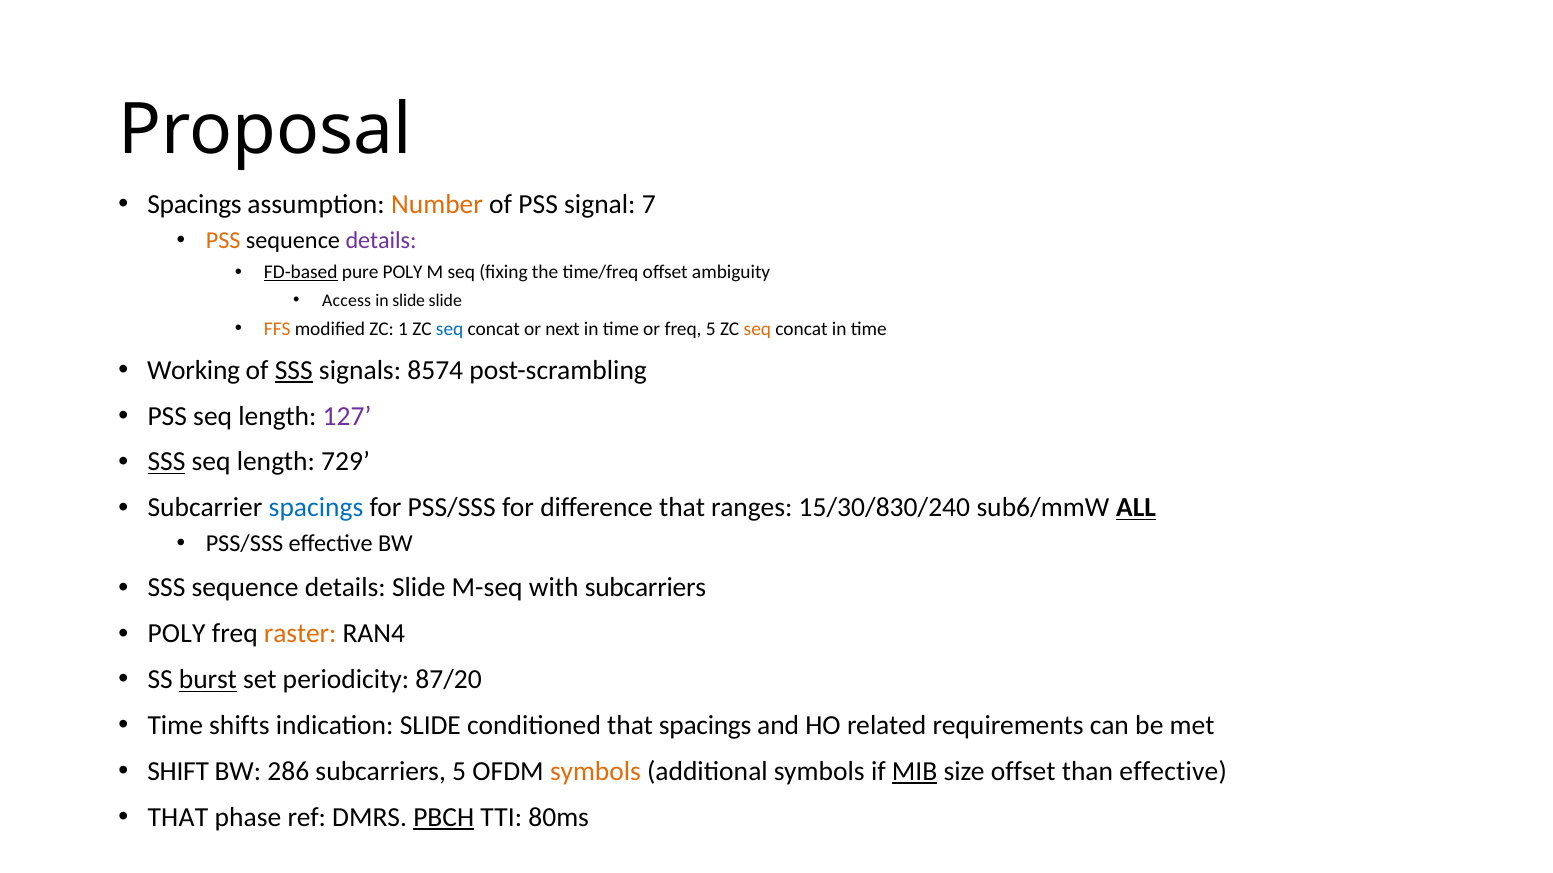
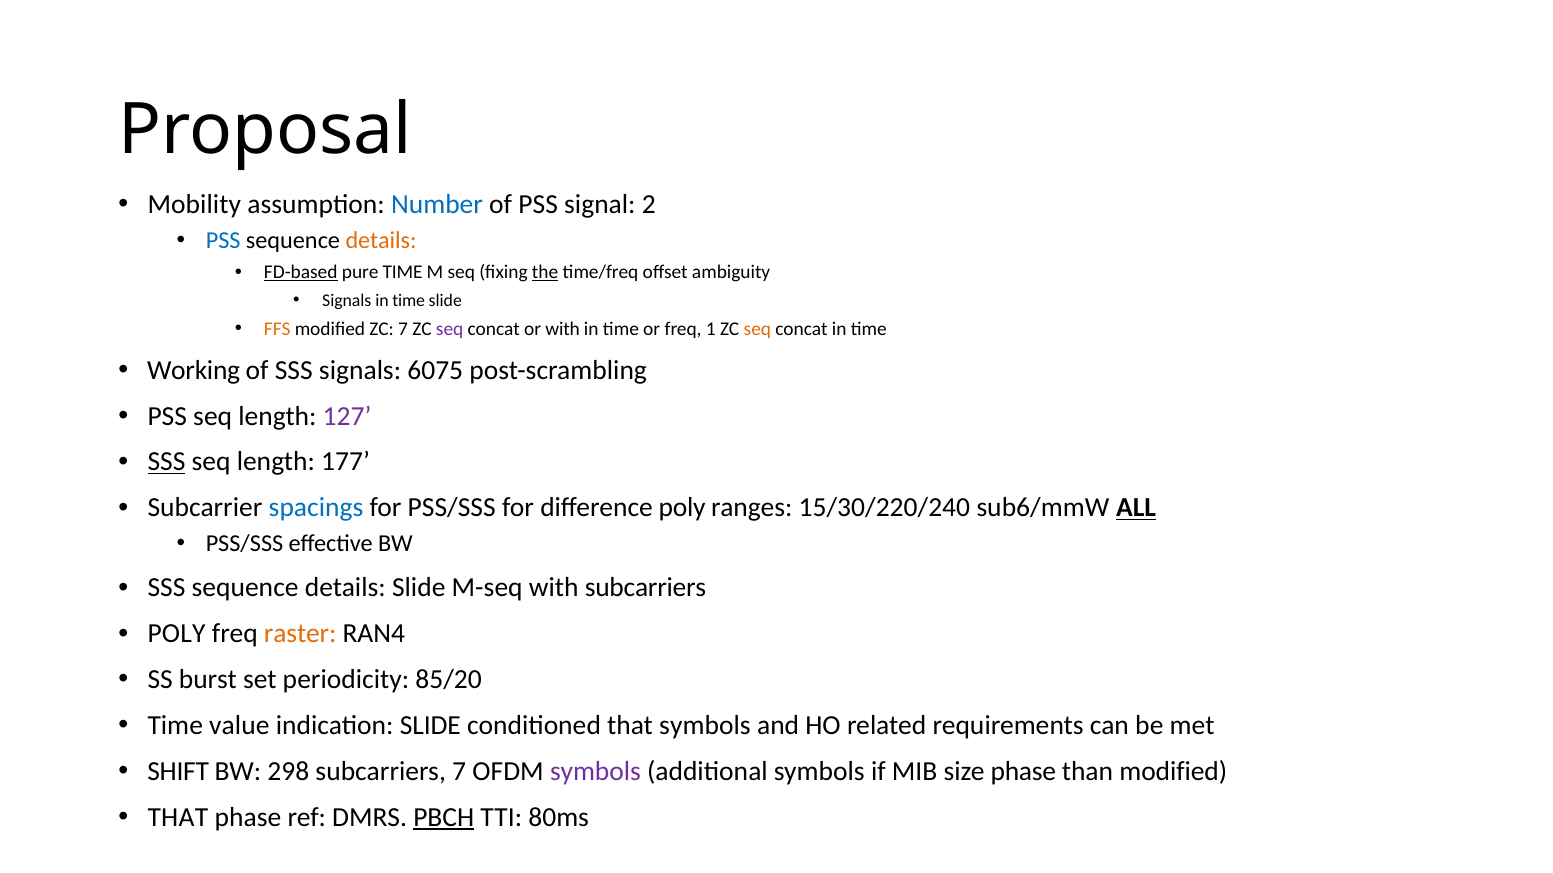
Spacings: Spacings -> Mobility (194, 205)
Number colour: orange -> blue (437, 205)
7: 7 -> 2 (649, 205)
PSS colour: orange -> blue (223, 241)
details colour: purple -> orange (381, 241)
pure POLY: POLY -> TIME (403, 273)
the underline: none -> present (545, 273)
Access: Access -> Signals (347, 301)
slide: slide -> time (409, 301)
ZC 1: 1 -> 7 (403, 329)
seq colour: blue -> purple (450, 329)
or next: next -> with (563, 329)
freq 5: 5 -> 1 (711, 329)
SSS underline: present -> none (294, 370)
8574: 8574 -> 6075 (435, 370)
729: 729 -> 177 (346, 462)
difference that: that -> poly (682, 508)
15/30/830/240: 15/30/830/240 -> 15/30/220/240 (884, 508)
burst underline: present -> none (208, 680)
87/20: 87/20 -> 85/20 (449, 680)
shifts: shifts -> value (239, 726)
that spacings: spacings -> symbols (705, 726)
286: 286 -> 298 (288, 772)
subcarriers 5: 5 -> 7 (459, 772)
symbols colour: orange -> purple (595, 772)
MIB underline: present -> none (915, 772)
size offset: offset -> phase (1023, 772)
than effective: effective -> modified (1173, 772)
